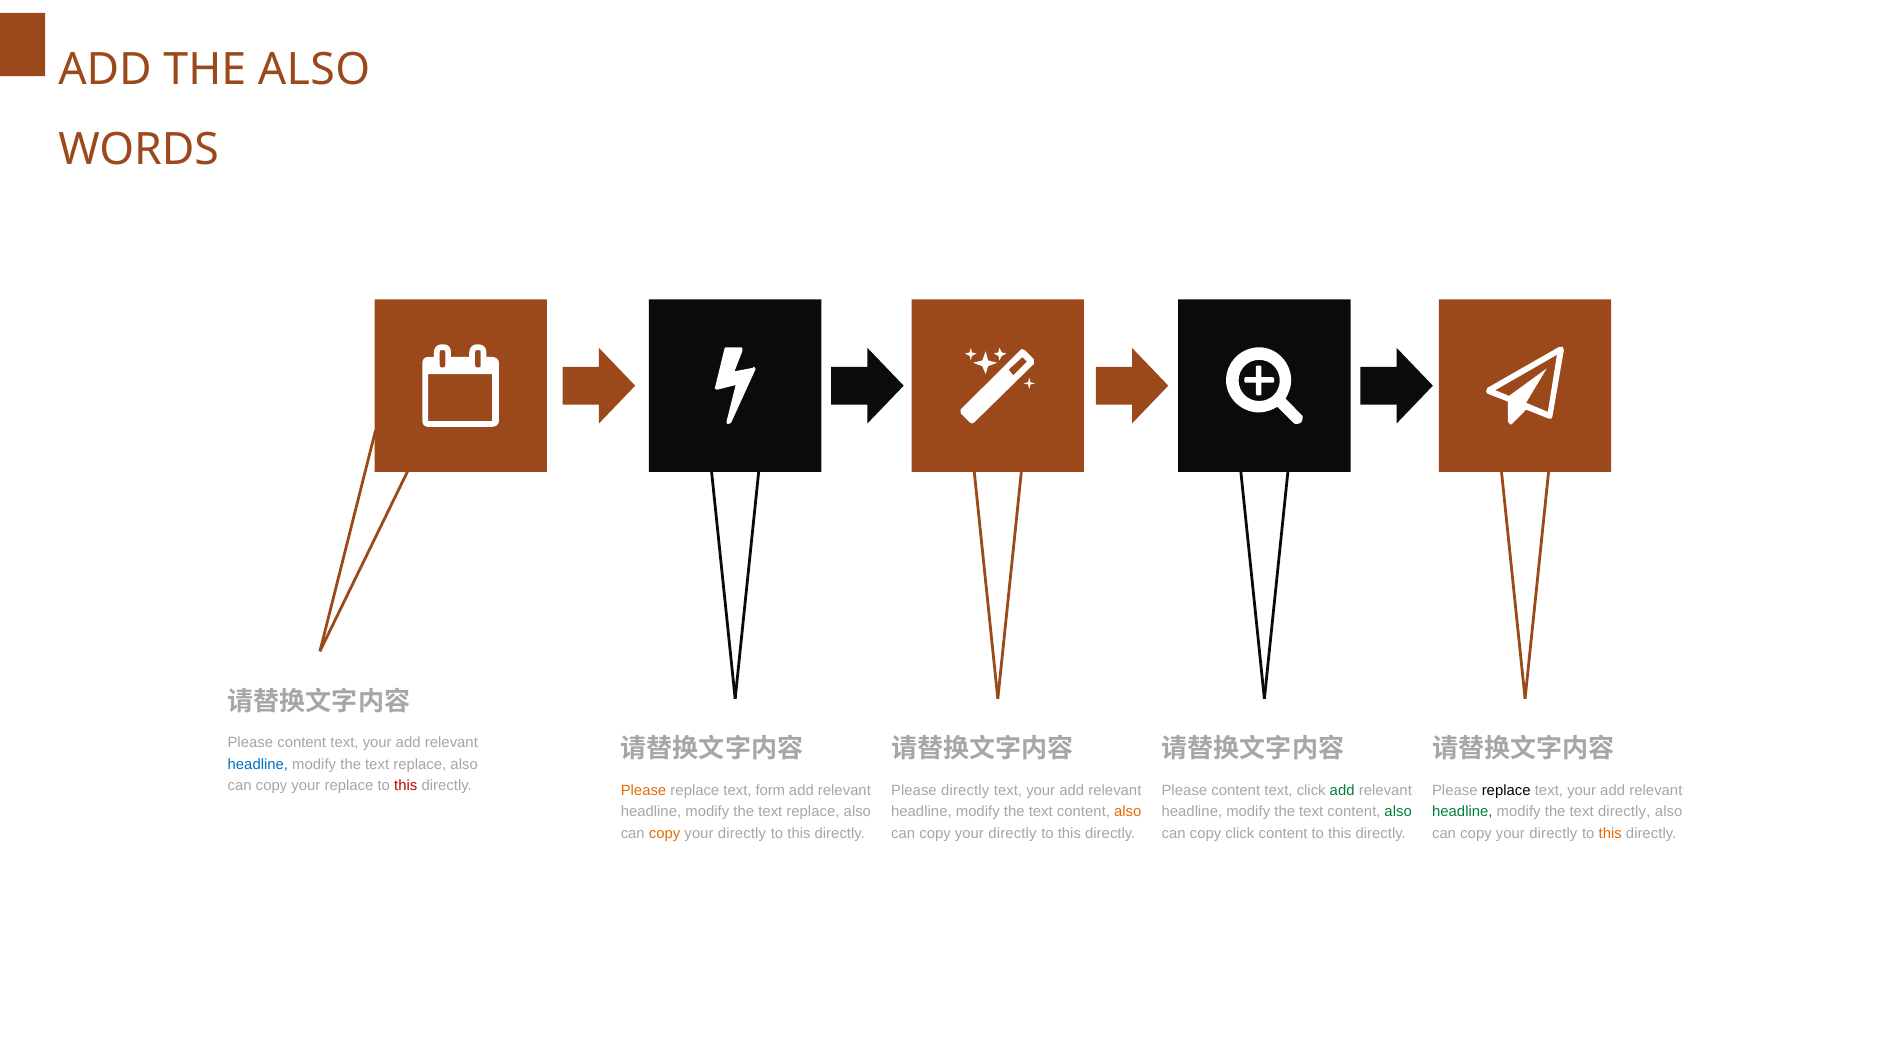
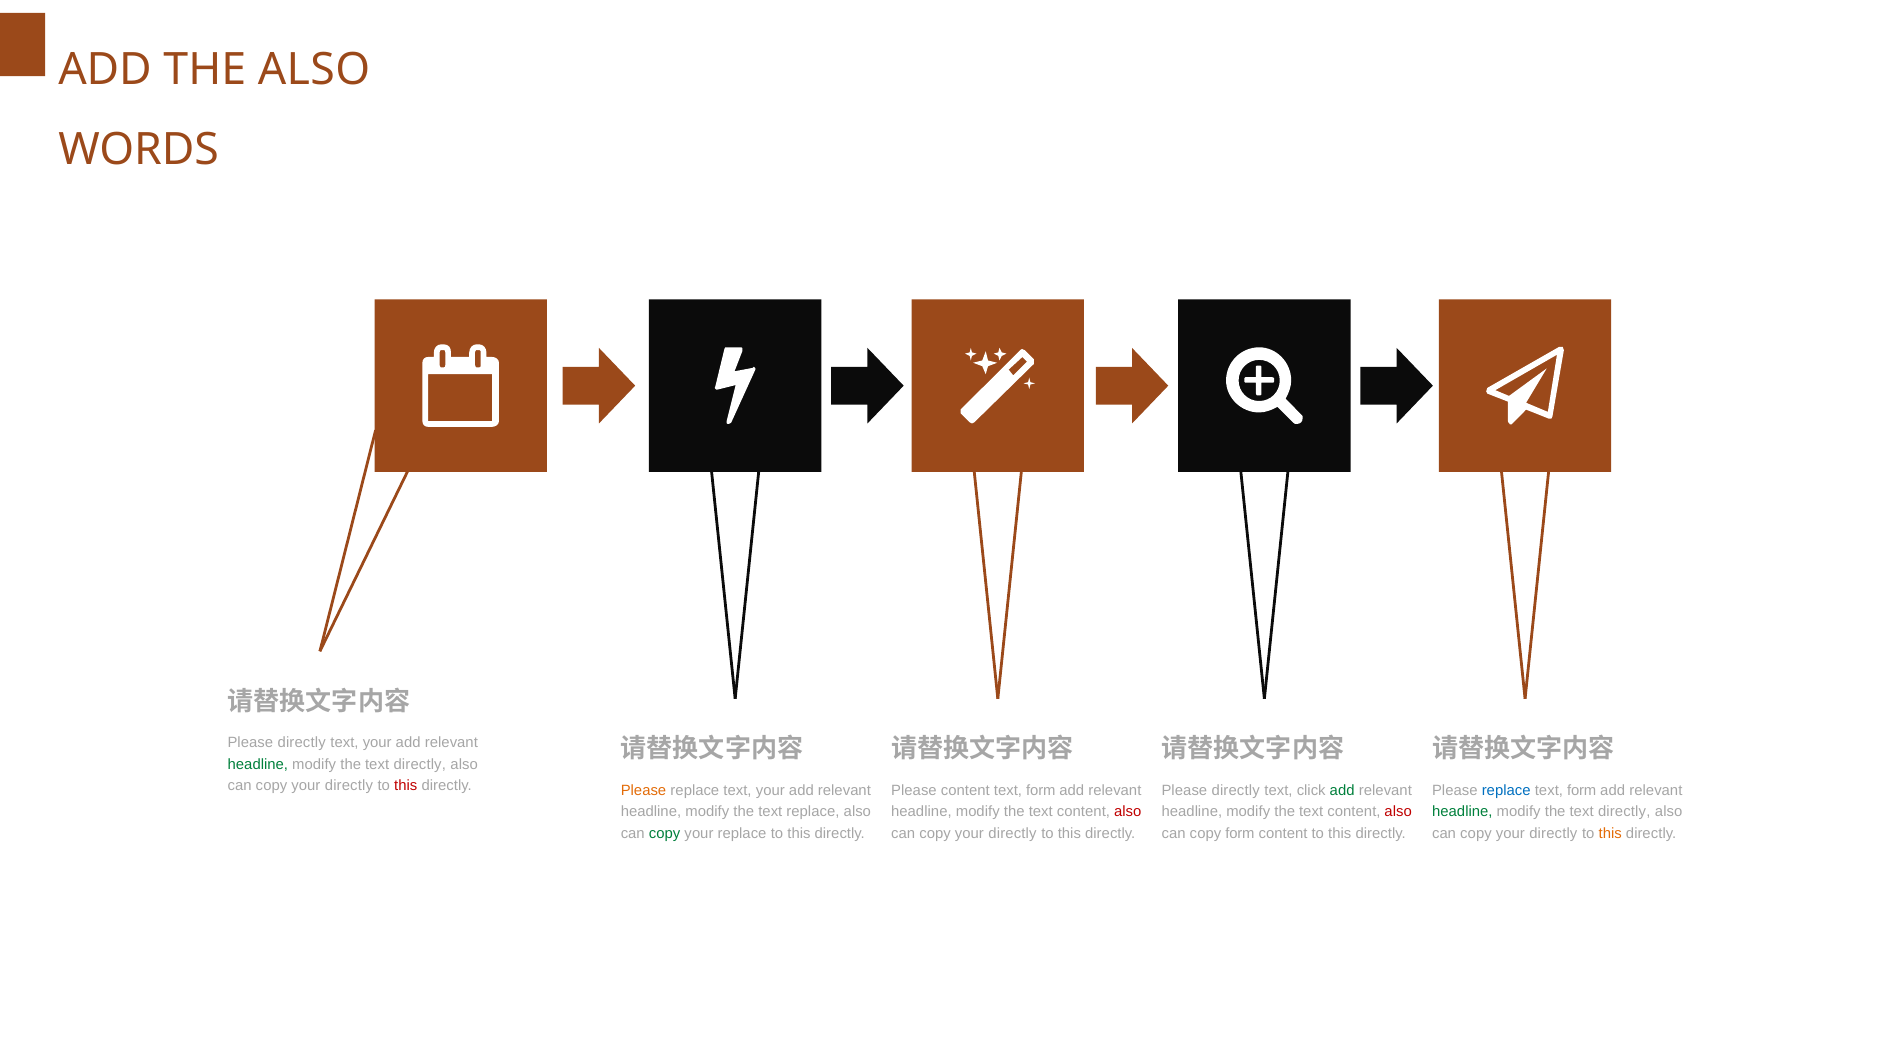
content: content -> directly (302, 743)
headline colour: blue -> green (258, 764)
replace: replace -> directly (420, 764)
replace: replace -> directly (349, 785)
replace text form: form -> your (770, 790)
Please directly: directly -> content (965, 790)
your: your -> form (1041, 790)
content: content -> directly (1236, 790)
replace colour: black -> blue (1506, 790)
your: your -> form (1582, 790)
also colour: orange -> red (1128, 812)
also colour: green -> red (1398, 812)
copy colour: orange -> green (665, 833)
directly: directly -> replace (742, 833)
copy click: click -> form (1240, 833)
